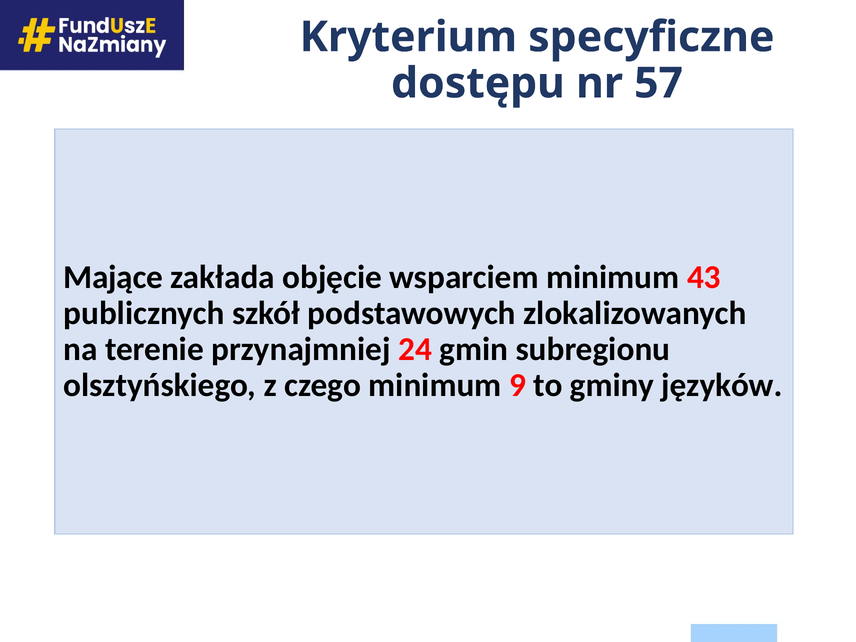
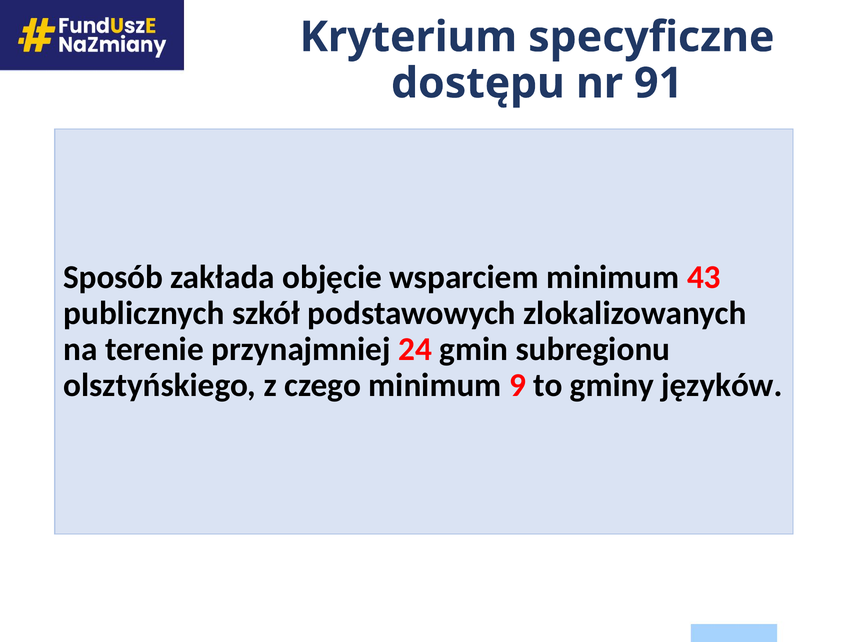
57: 57 -> 91 (659, 83)
Mające: Mające -> Sposób (113, 277)
